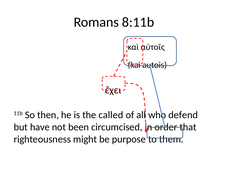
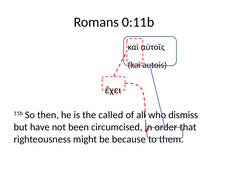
8:11b: 8:11b -> 0:11b (138, 22)
defend: defend -> dismiss (183, 115)
purpose: purpose -> because (129, 139)
